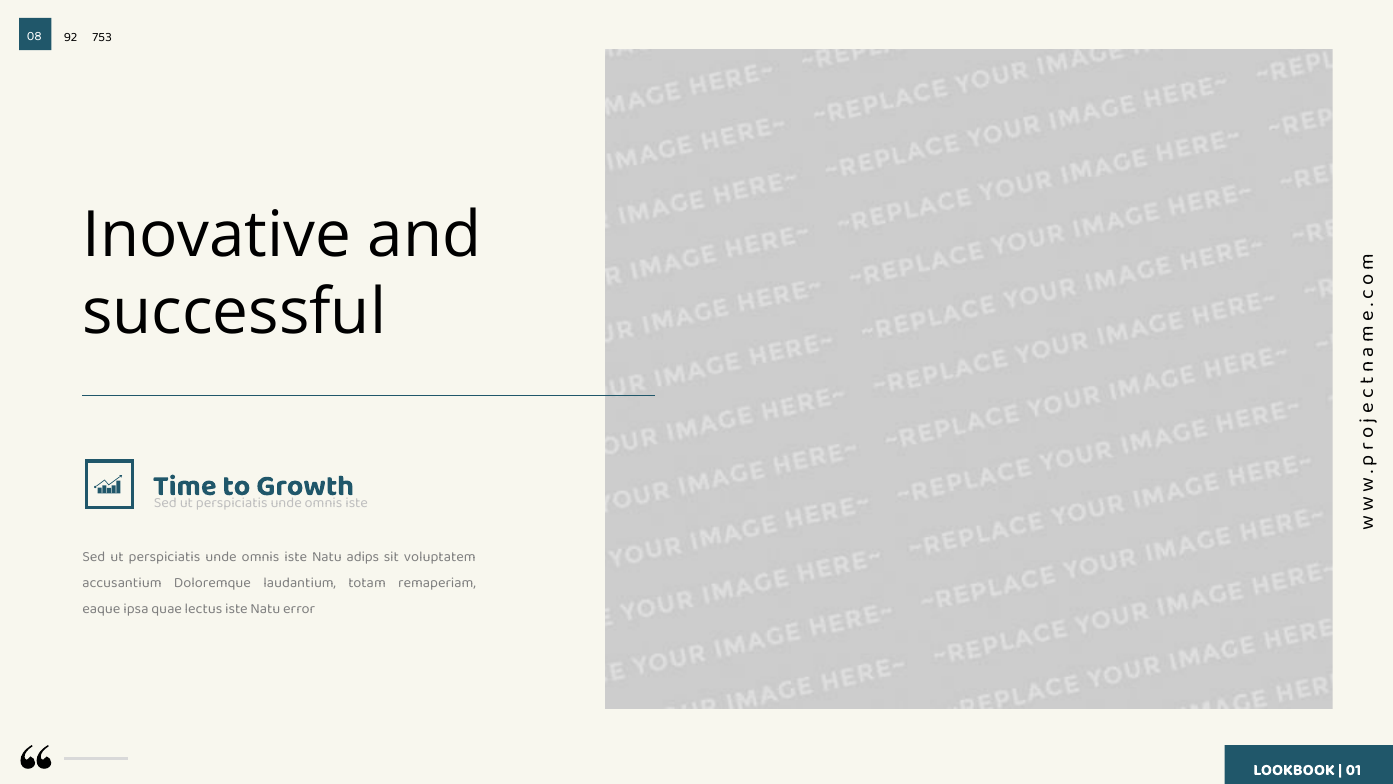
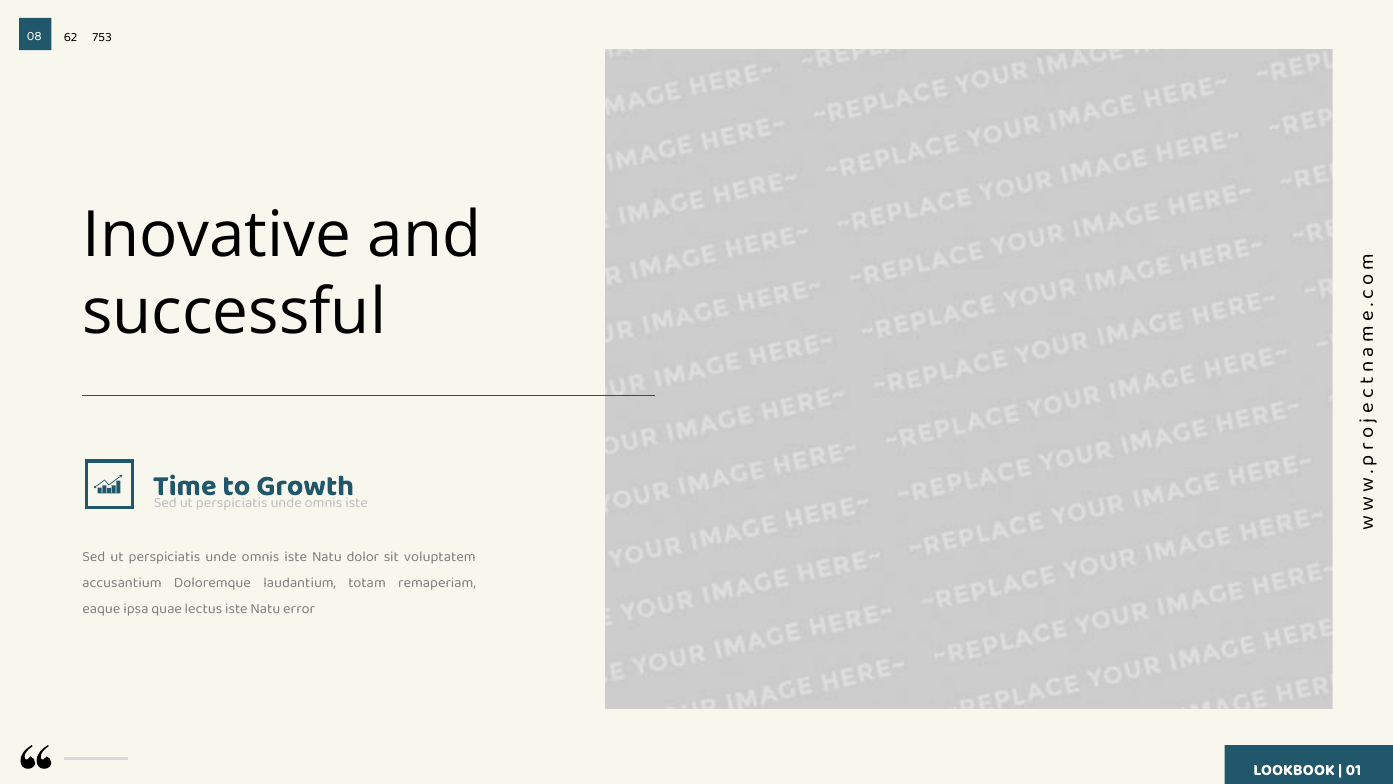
92: 92 -> 62 (71, 37)
adips: adips -> dolor (363, 556)
